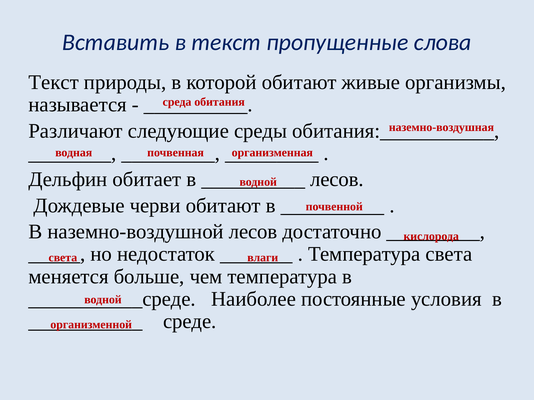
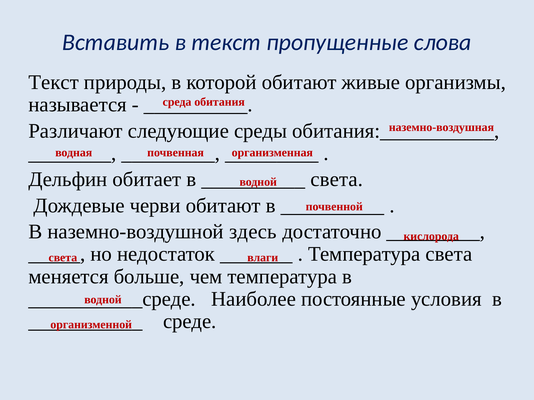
лесов: лесов -> света (337, 180)
наземно-воздушной лесов: лесов -> здесь (253, 232)
